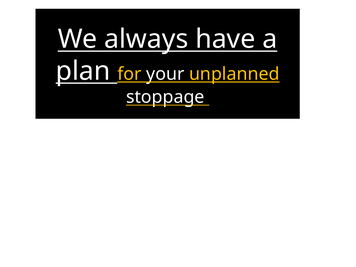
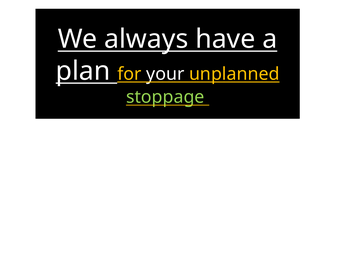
stoppage colour: white -> light green (165, 97)
